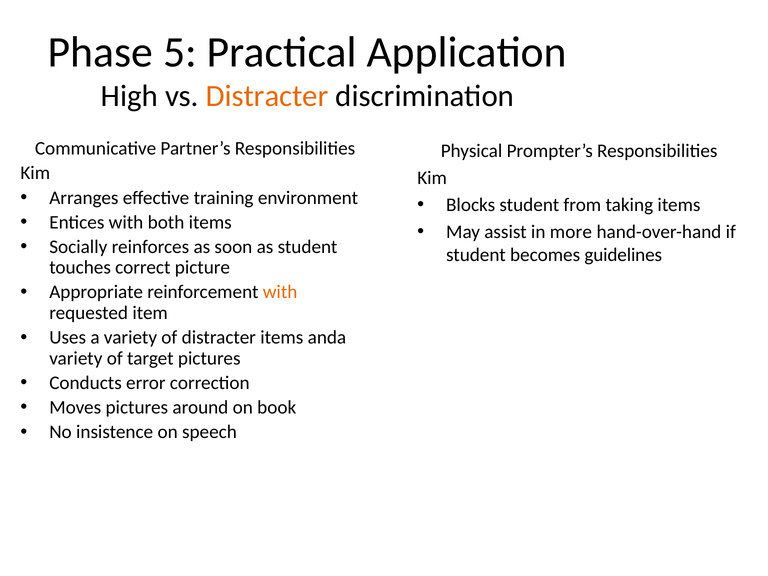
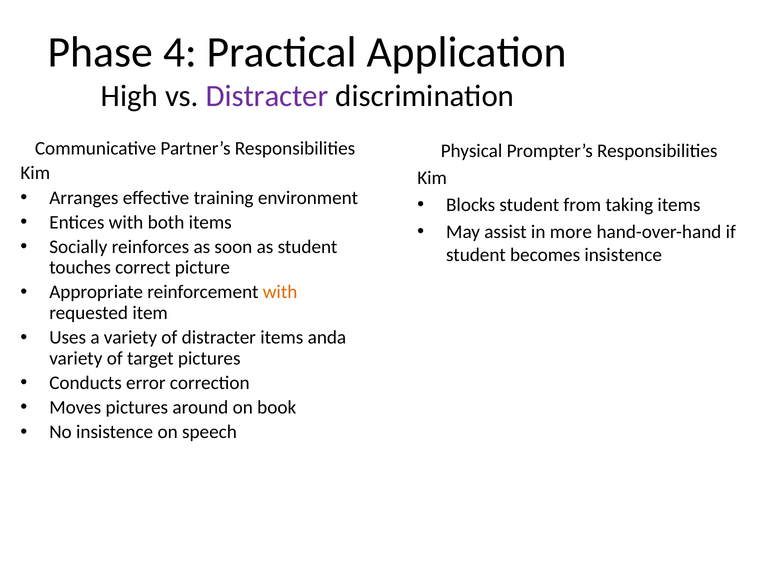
5: 5 -> 4 (180, 52)
Distracter colour: orange -> purple (267, 96)
becomes guidelines: guidelines -> insistence (623, 255)
